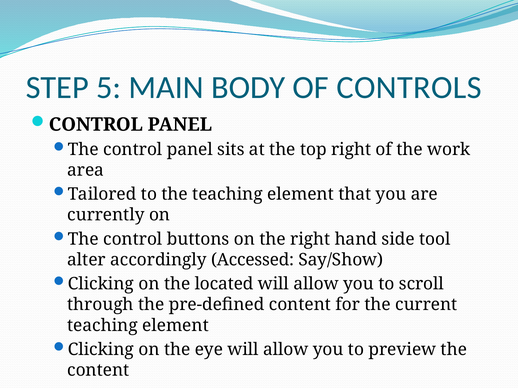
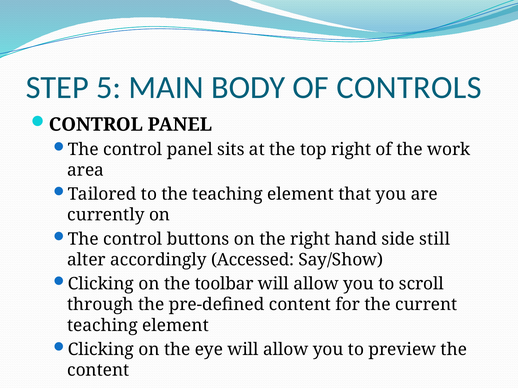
tool: tool -> still (435, 239)
located: located -> toolbar (224, 284)
